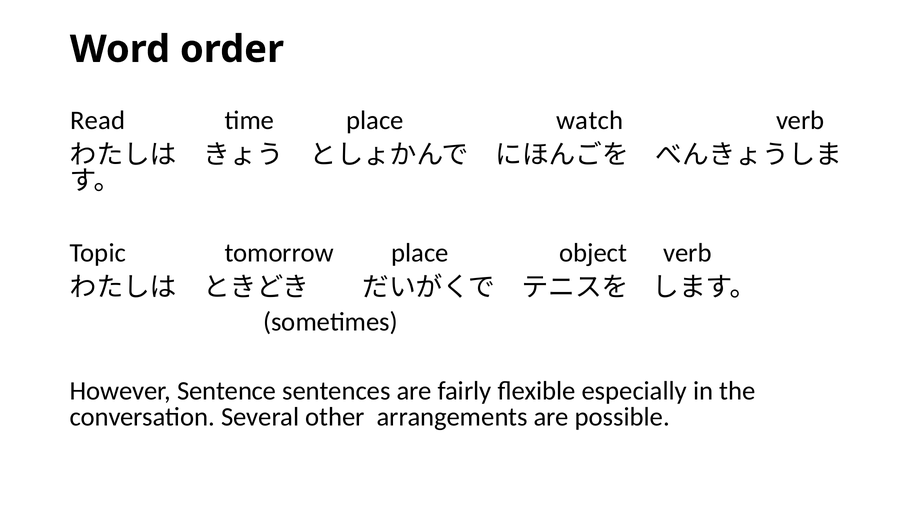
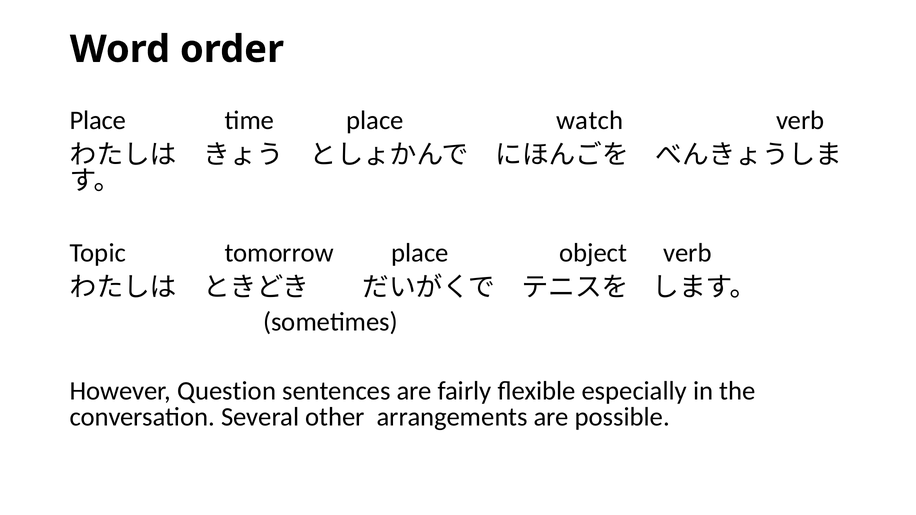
Read: Read -> Place (98, 121)
Sentence: Sentence -> Question (227, 391)
